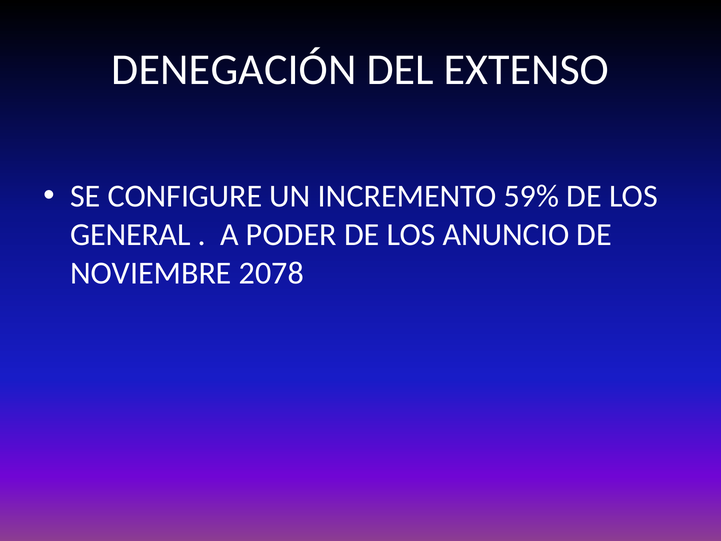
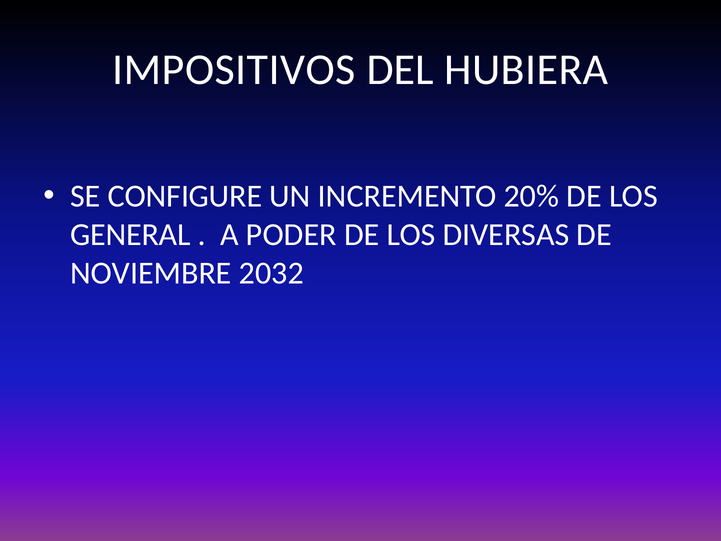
DENEGACIÓN: DENEGACIÓN -> IMPOSITIVOS (234, 70)
EXTENSO: EXTENSO -> HUBIERA (526, 70)
59%: 59% -> 20% (531, 196)
ANUNCIO: ANUNCIO -> DIVERSAS (506, 235)
2078: 2078 -> 2032 (271, 273)
